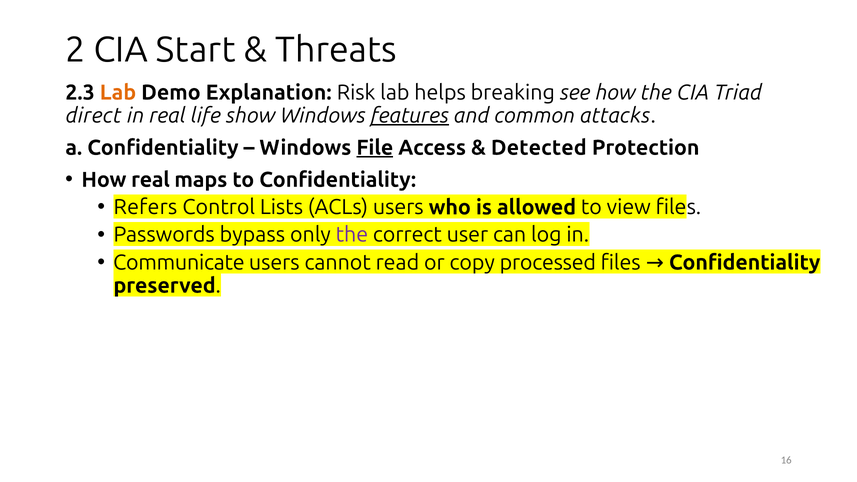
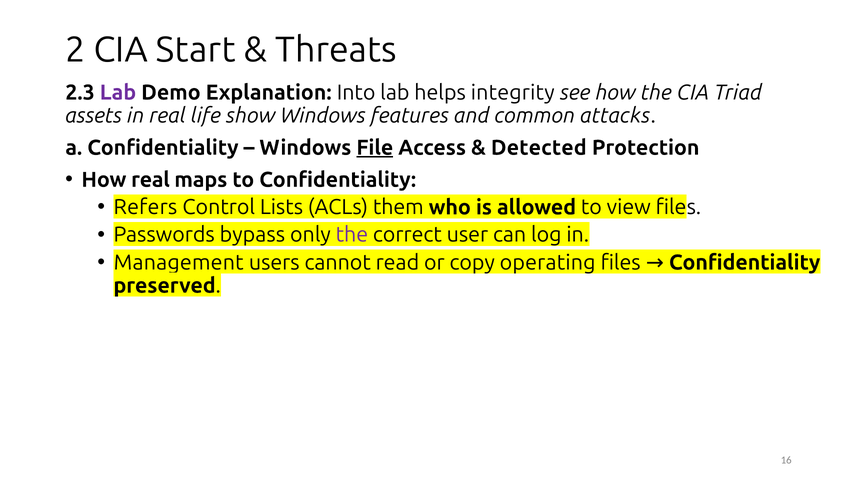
Lab colour: orange -> purple (118, 92)
Risk: Risk -> Into (356, 92)
breaking: breaking -> integrity (513, 92)
direct: direct -> assets (94, 116)
features underline: present -> none (410, 116)
ACLs users: users -> them (398, 207)
Communicate: Communicate -> Management (179, 262)
processed: processed -> operating (548, 262)
